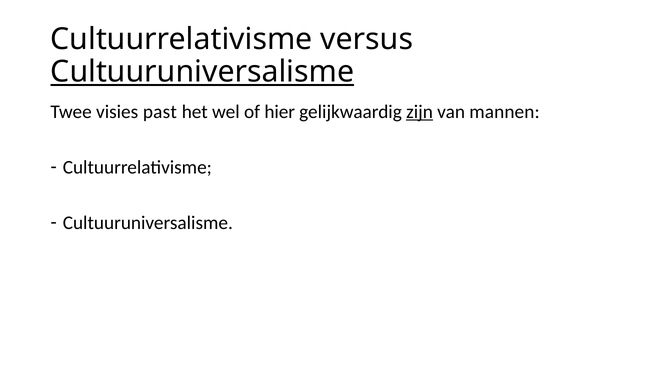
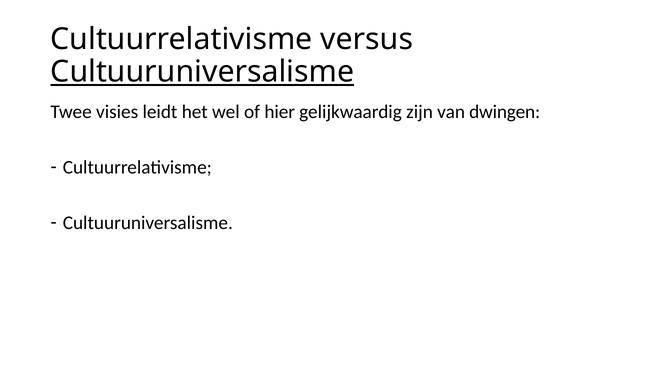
past: past -> leidt (160, 112)
zijn underline: present -> none (420, 112)
mannen: mannen -> dwingen (505, 112)
